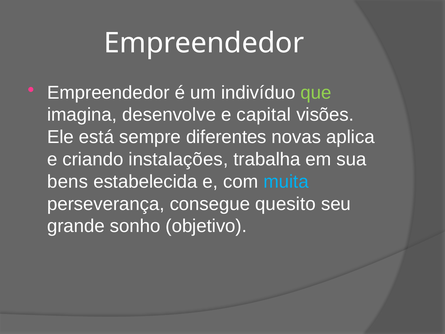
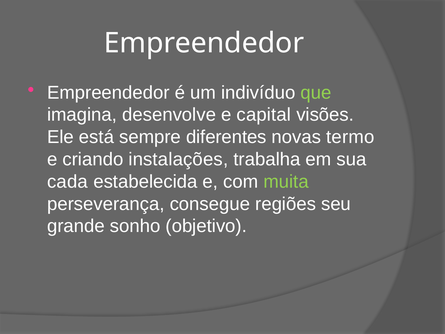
aplica: aplica -> termo (350, 137)
bens: bens -> cada (68, 181)
muita colour: light blue -> light green (286, 181)
quesito: quesito -> regiões (286, 204)
